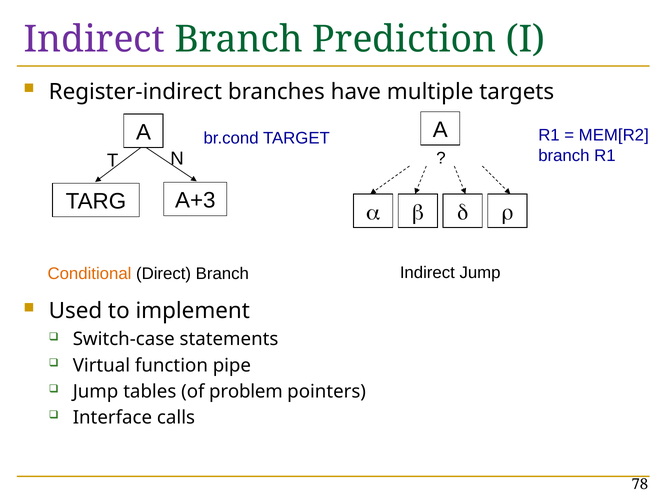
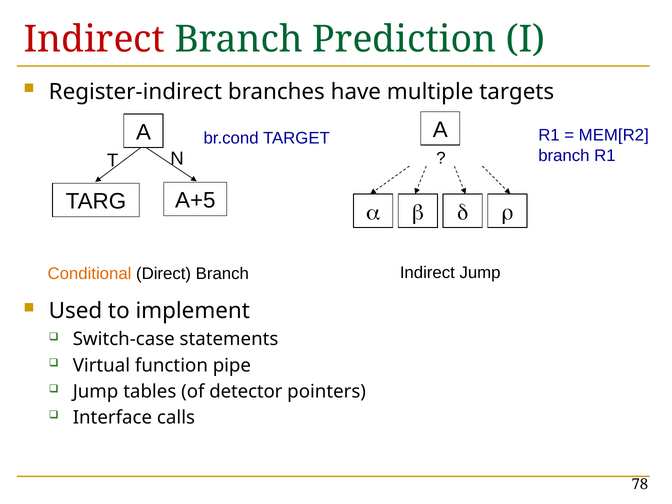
Indirect colour: purple -> red (94, 40)
A+3: A+3 -> A+5 (195, 201)
problem: problem -> detector (246, 391)
